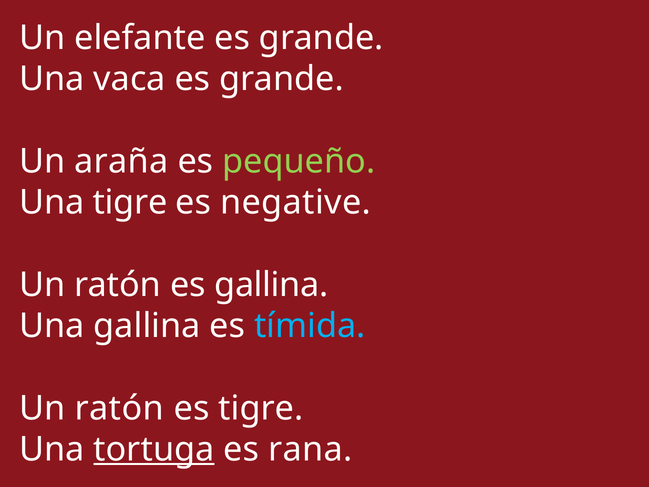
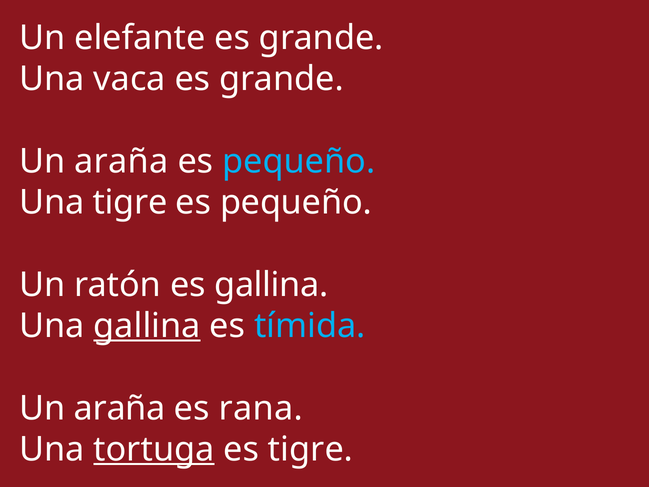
pequeño colour: light green -> light blue (299, 161)
negative: negative -> pequeño (296, 202)
gallina underline: none -> present (147, 326)
ratón: ratón -> araña (120, 408)
es tigre: tigre -> rana (261, 408)
es rana: rana -> tigre (311, 449)
